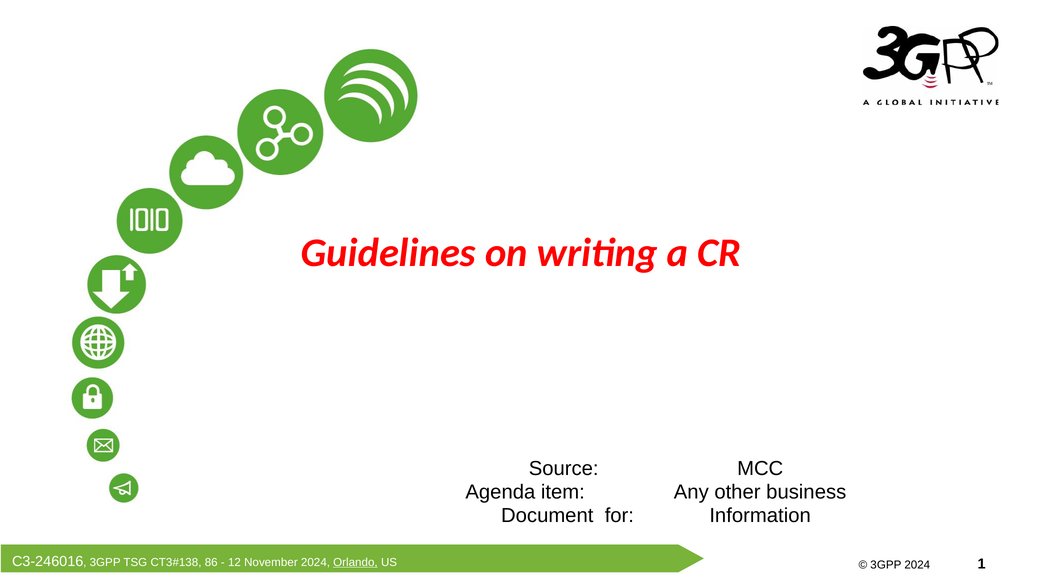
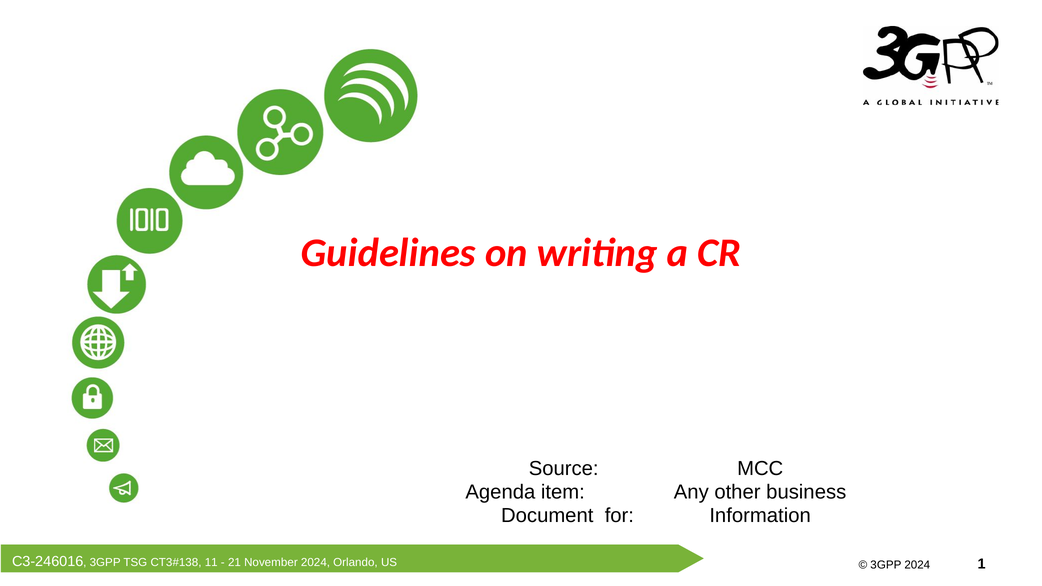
86: 86 -> 11 (211, 562)
12: 12 -> 21 (234, 562)
Orlando underline: present -> none (355, 562)
